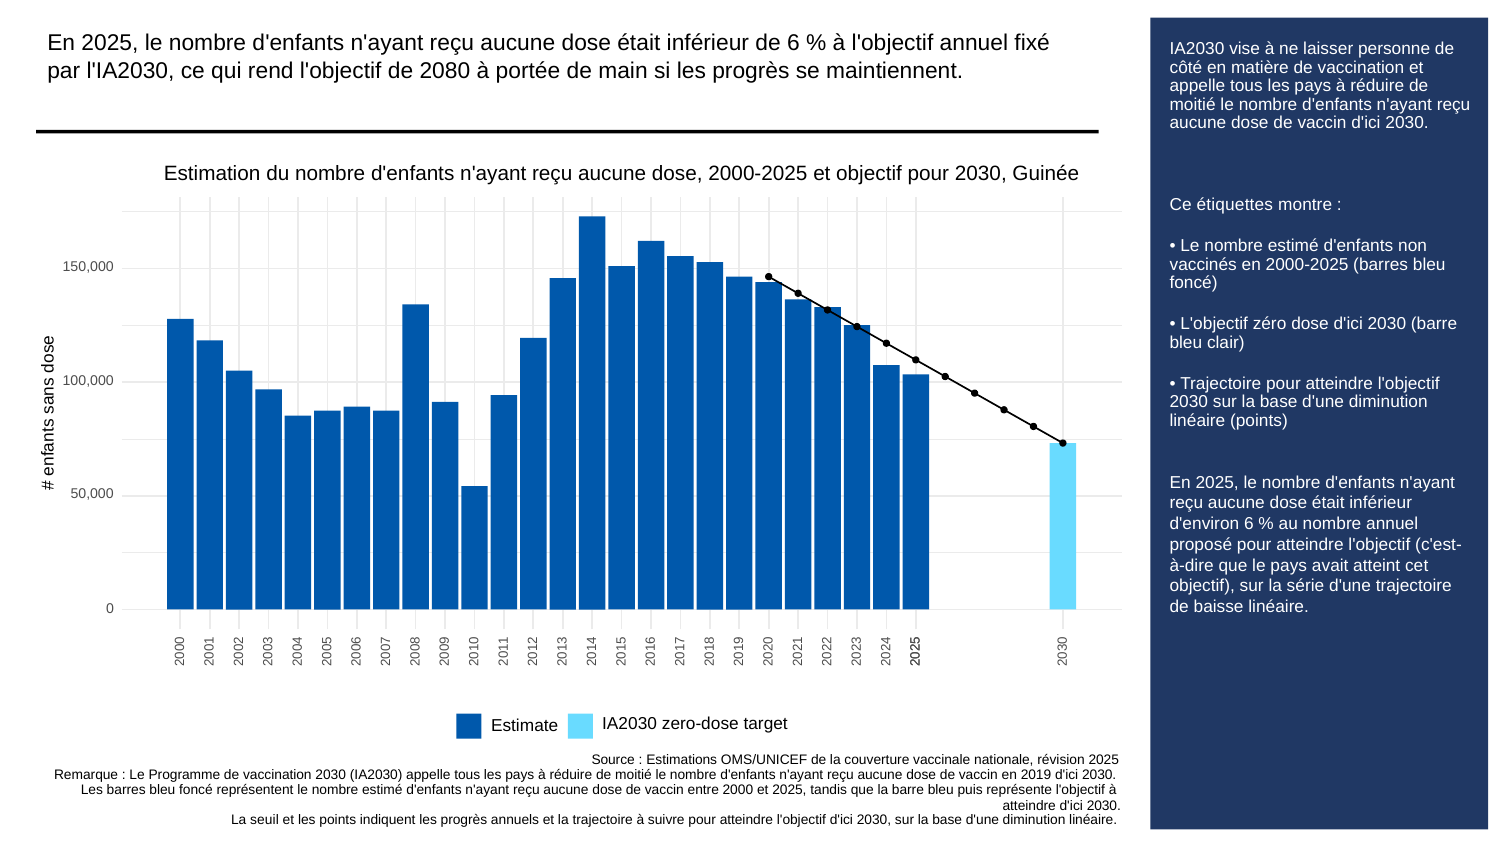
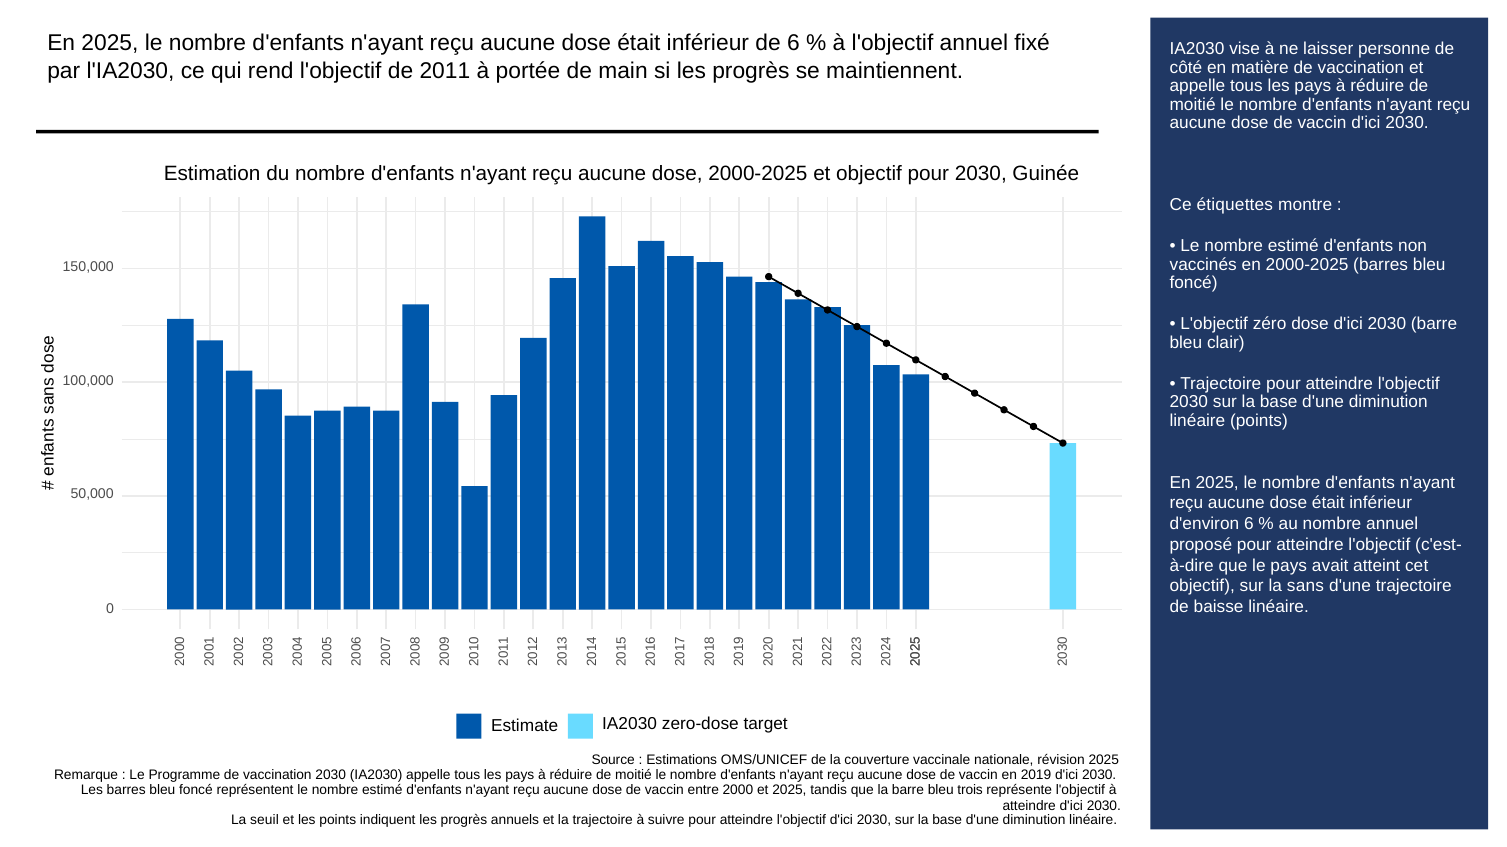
2080: 2080 -> 2011 (445, 71)
série: série -> sans (1305, 587)
puis: puis -> trois (970, 790)
